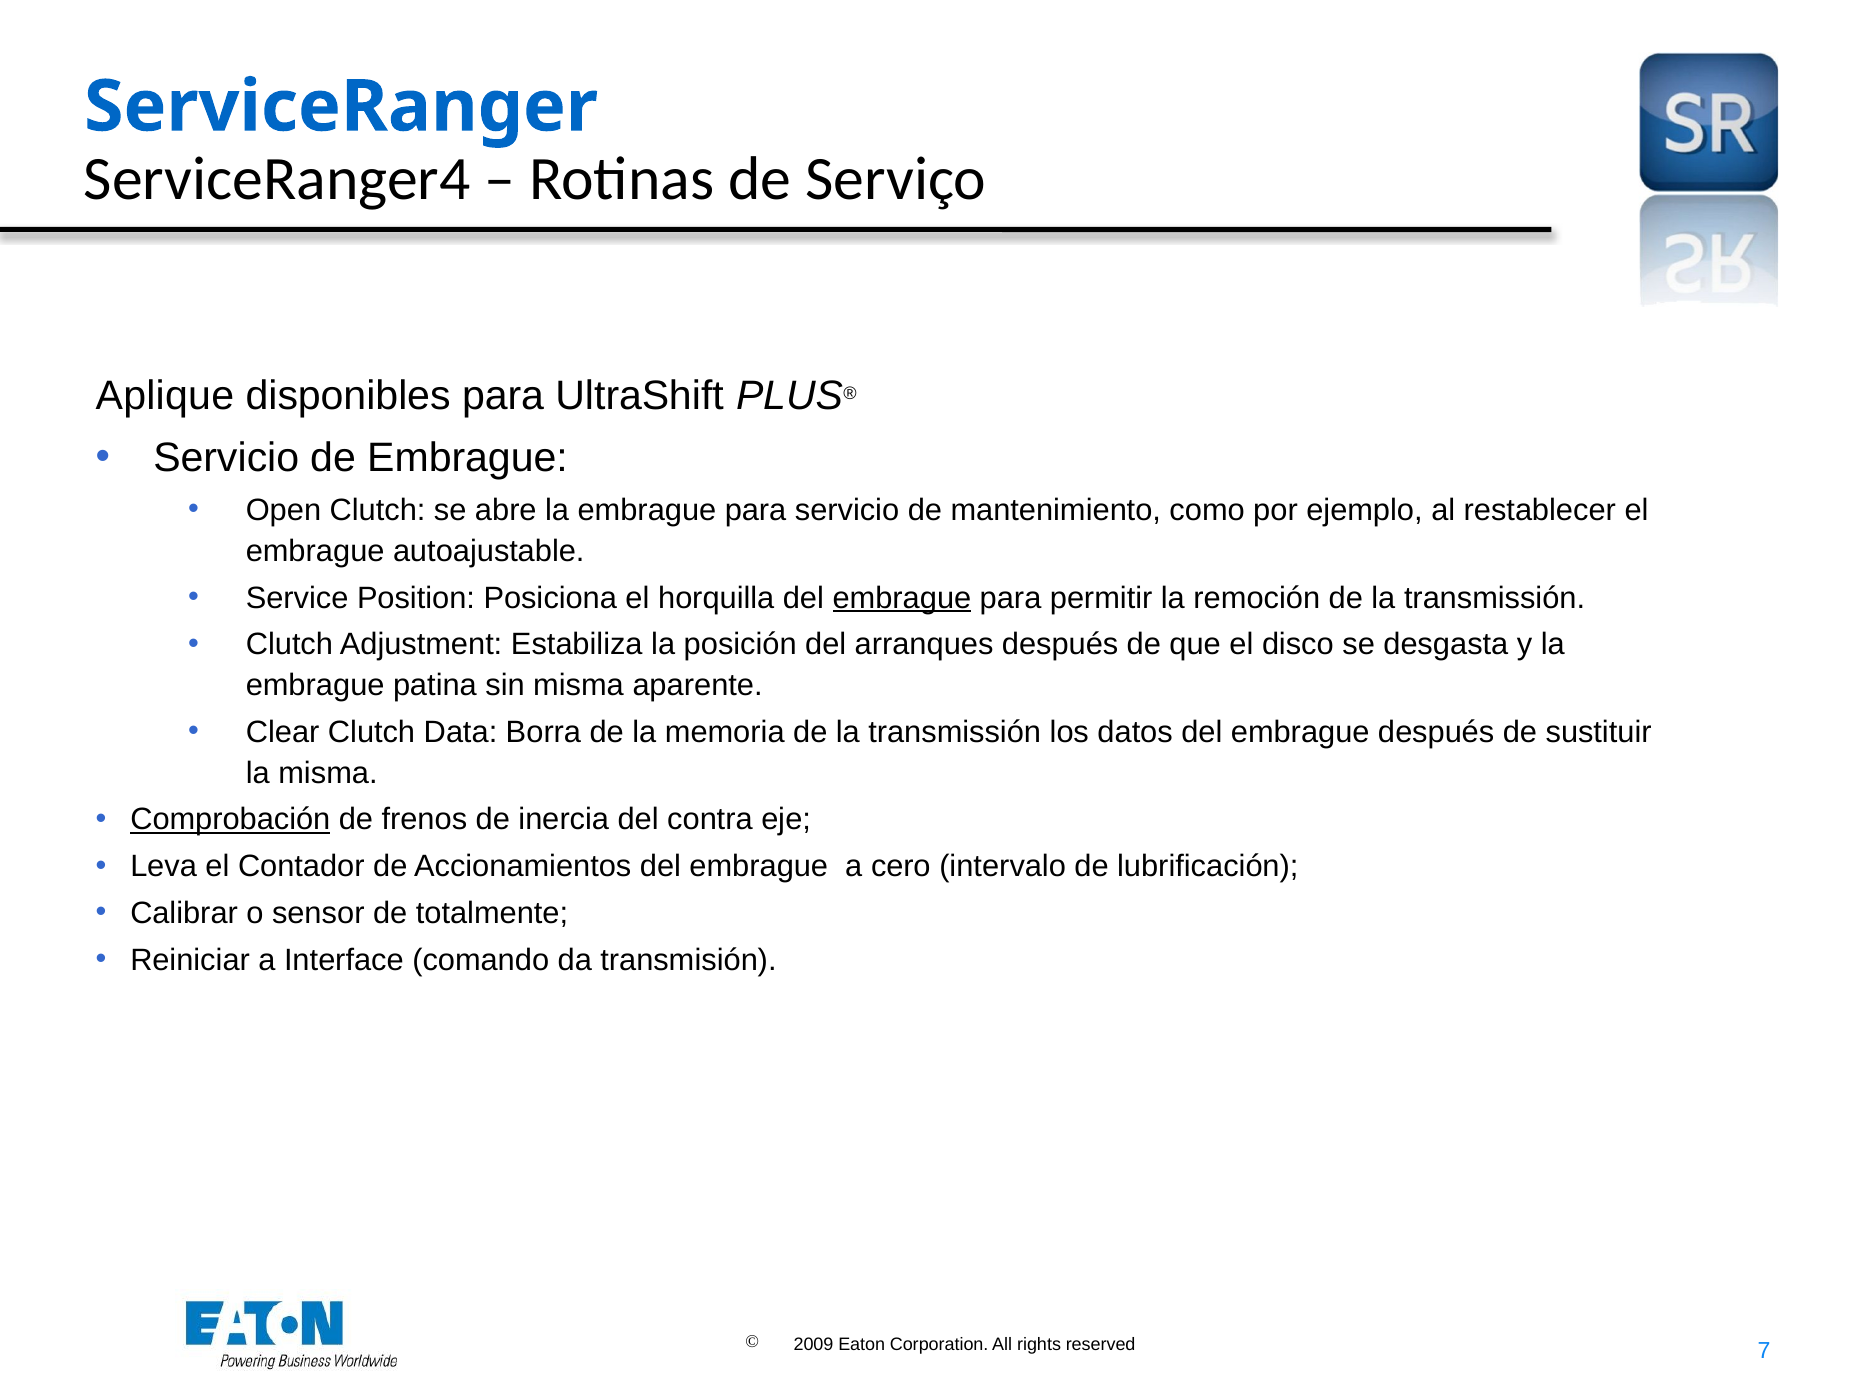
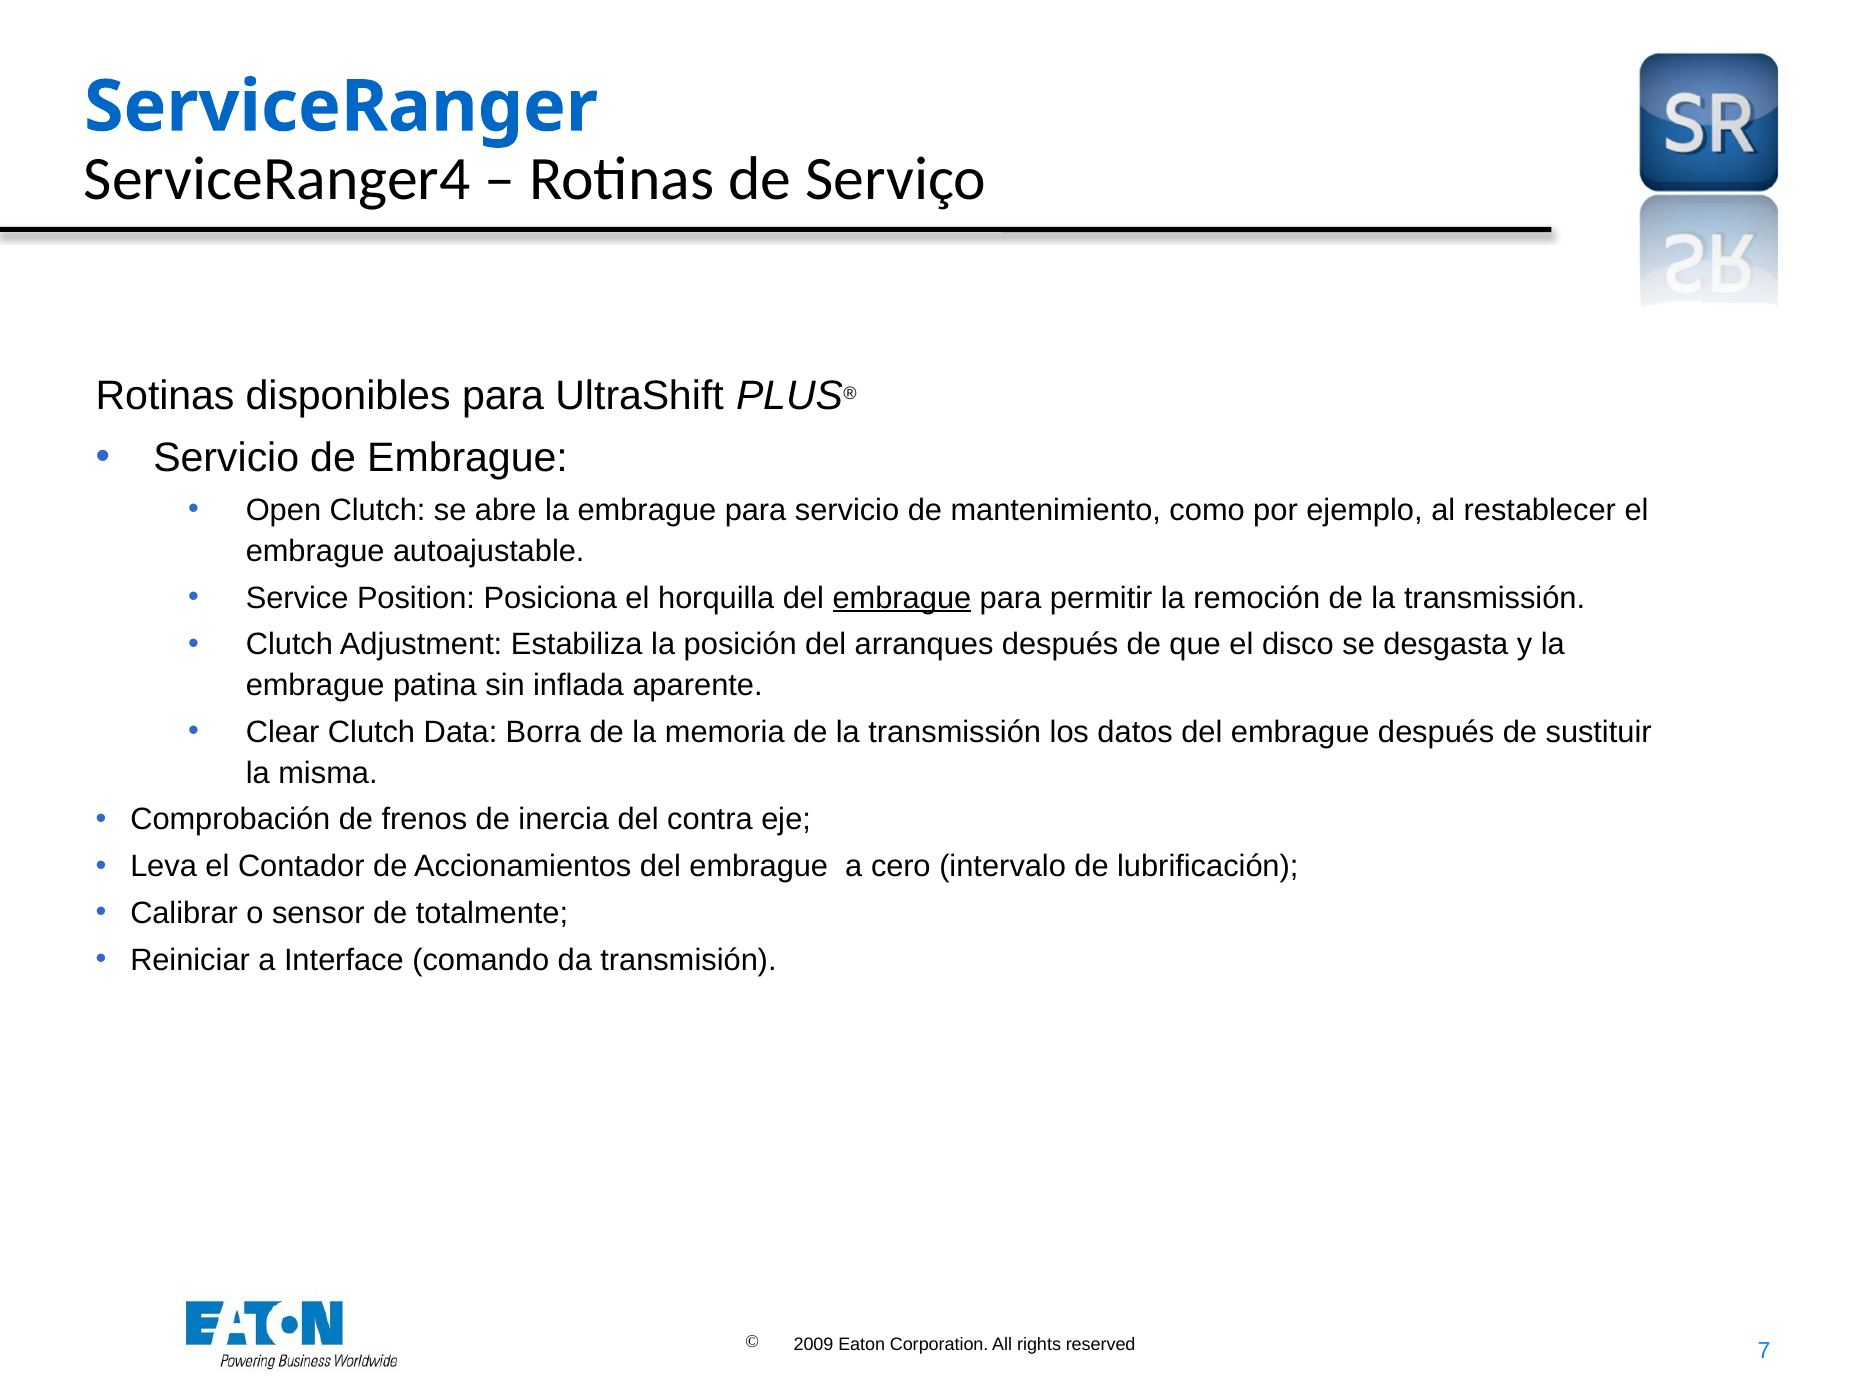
Aplique: Aplique -> Rotinas (165, 396)
sin misma: misma -> inflada (578, 685)
Comprobación underline: present -> none (230, 819)
